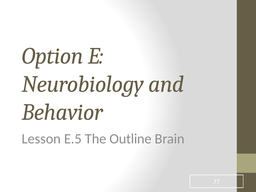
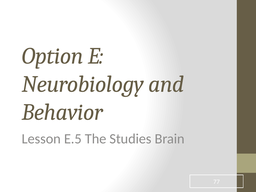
Outline: Outline -> Studies (131, 139)
